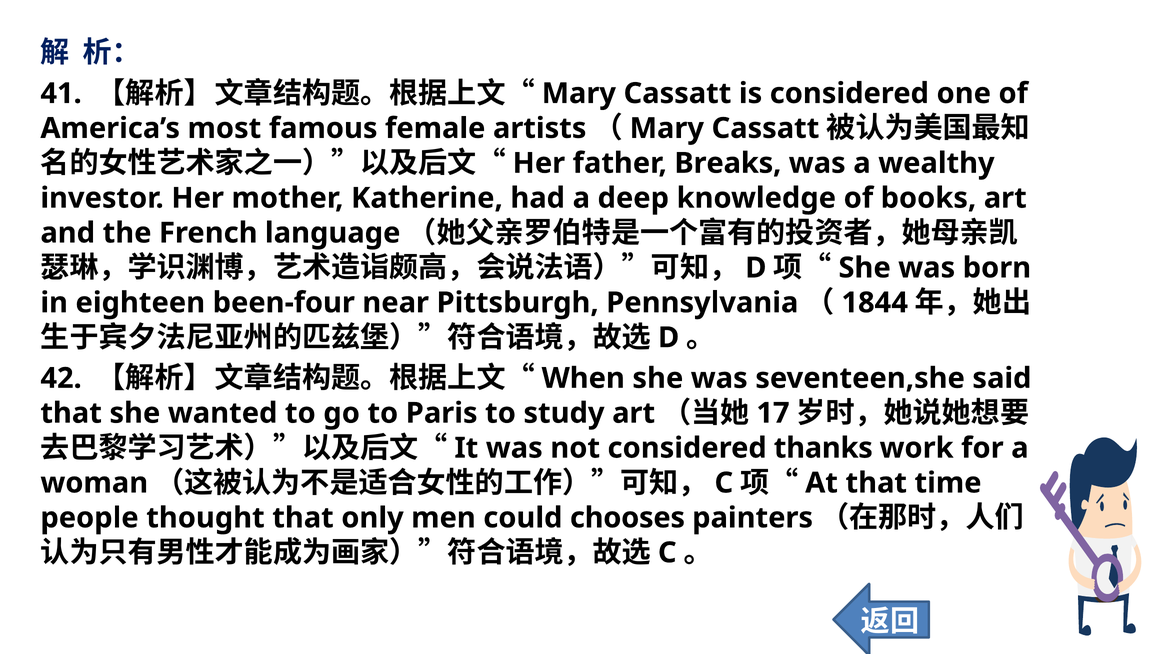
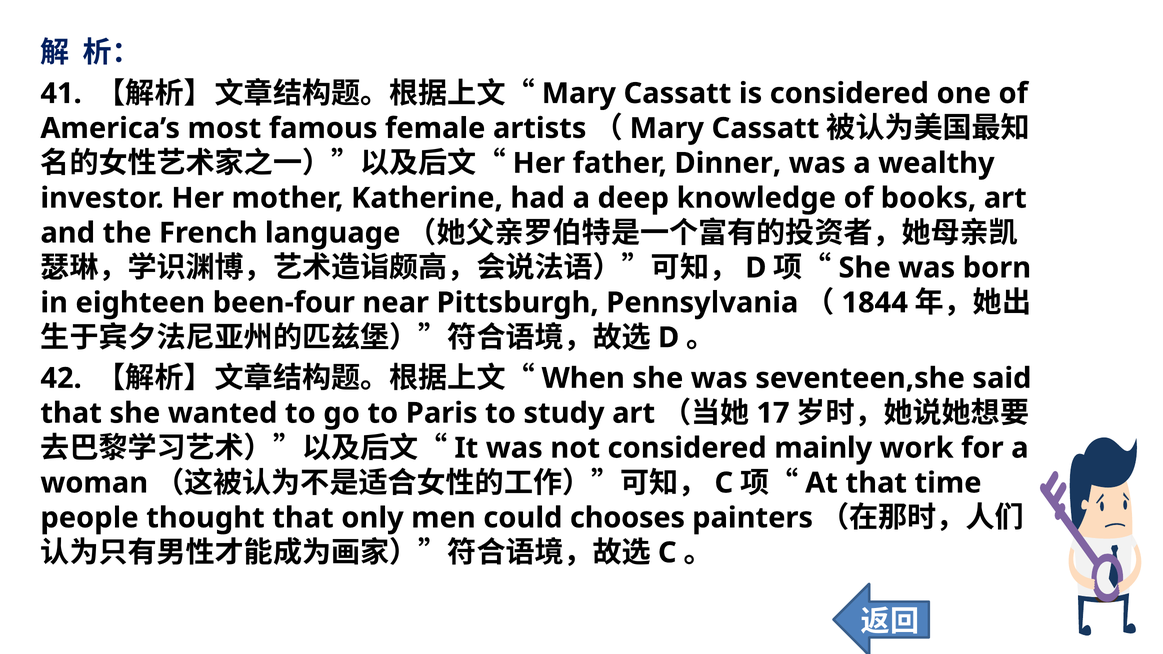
Breaks: Breaks -> Dinner (728, 163)
thanks: thanks -> mainly (823, 448)
